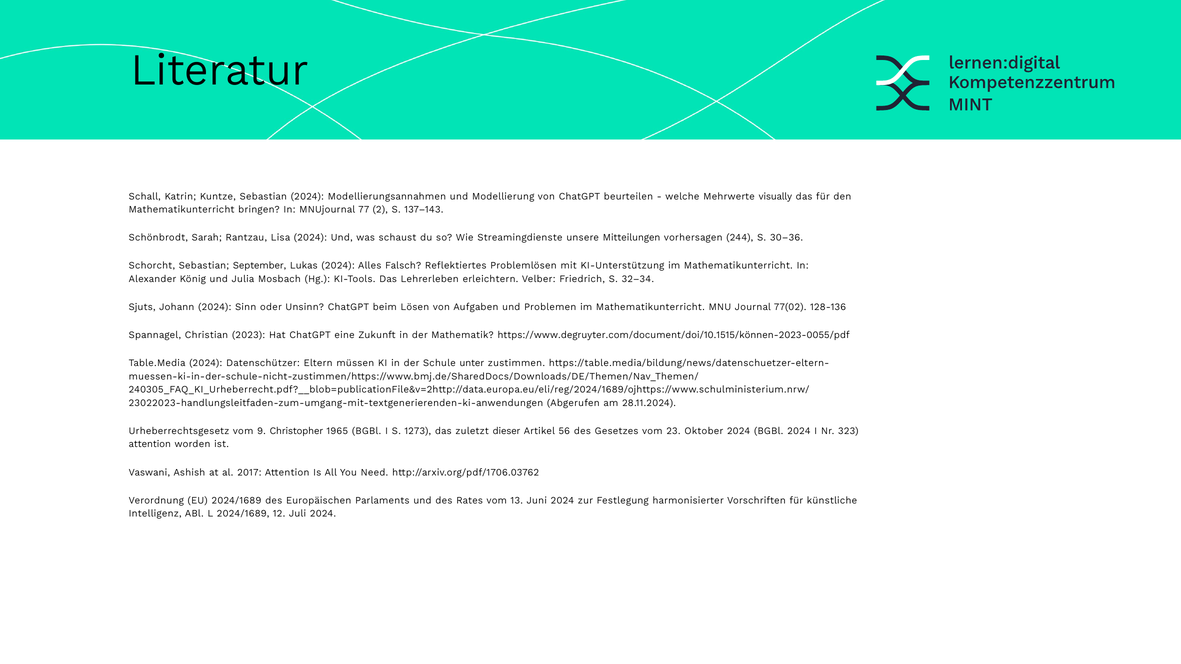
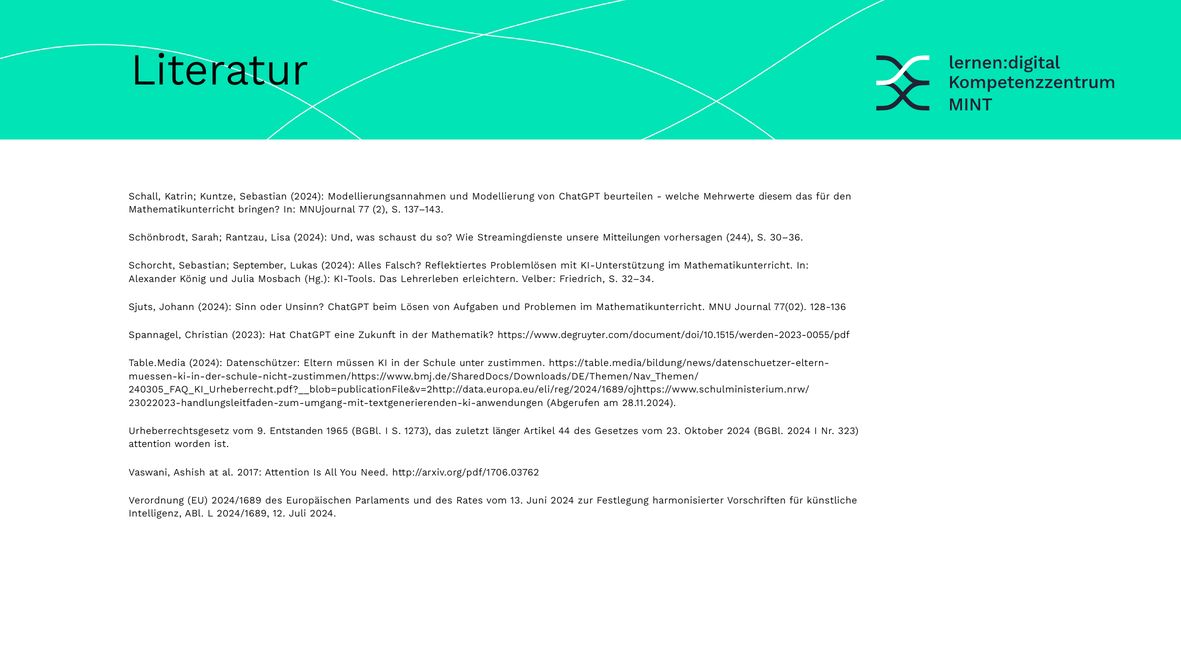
visually: visually -> diesem (775, 197)
https://www.degruyter.com/document/doi/10.1515/können-2023-0055/pdf: https://www.degruyter.com/document/doi/10.1515/können-2023-0055/pdf -> https://www.degruyter.com/document/doi/10.1515/werden-2023-0055/pdf (674, 335)
Christopher: Christopher -> Entstanden (296, 431)
dieser: dieser -> länger (507, 431)
56: 56 -> 44 (564, 431)
